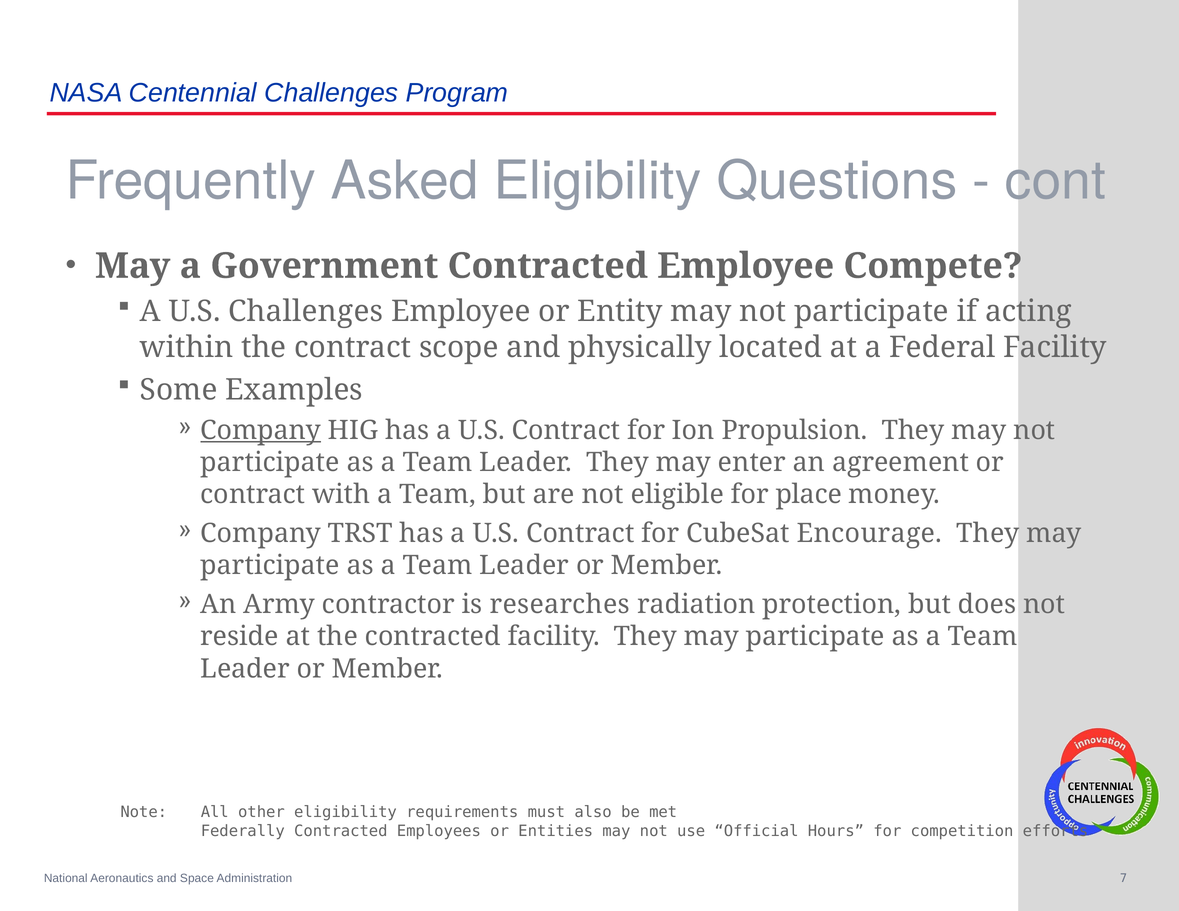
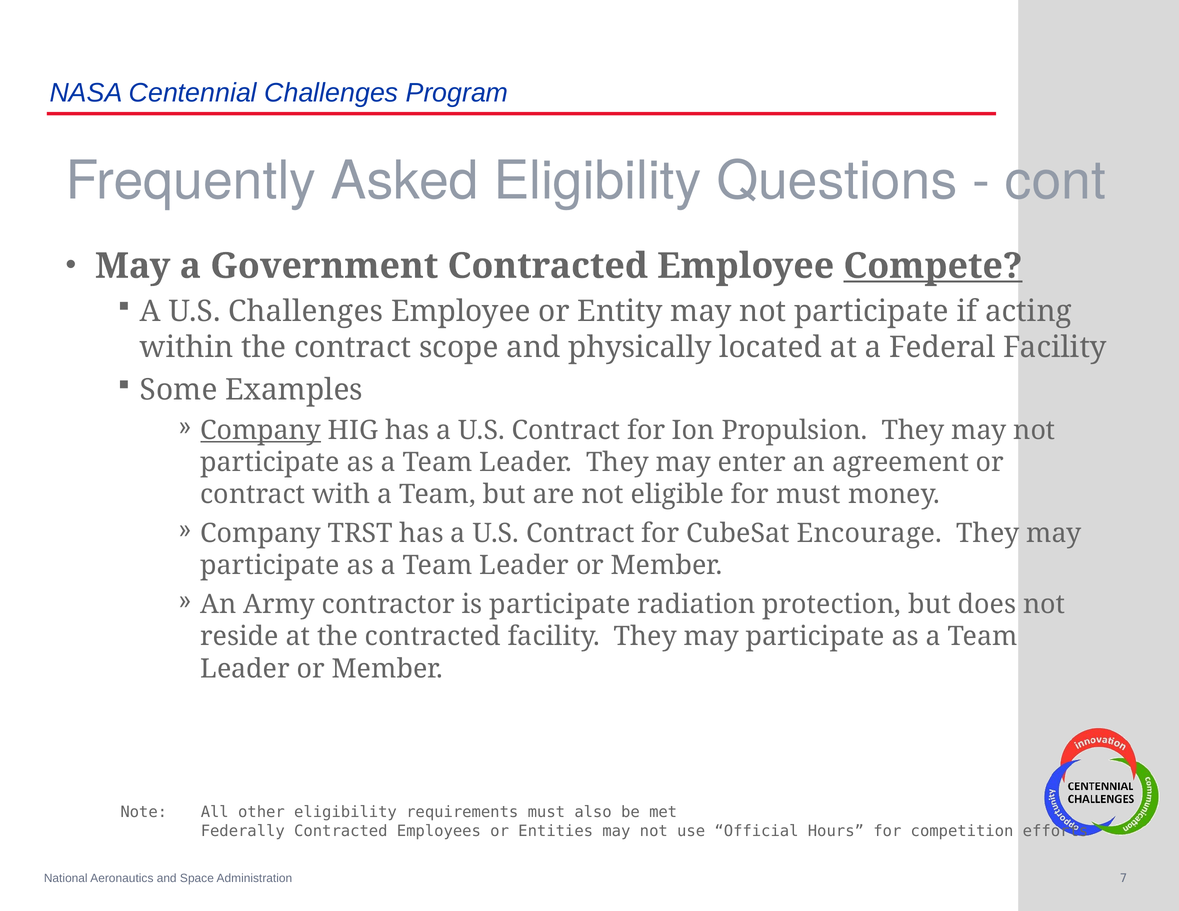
Compete underline: none -> present (933, 266)
for place: place -> must (808, 495)
is researches: researches -> participate (560, 604)
